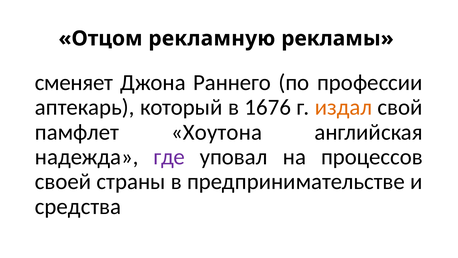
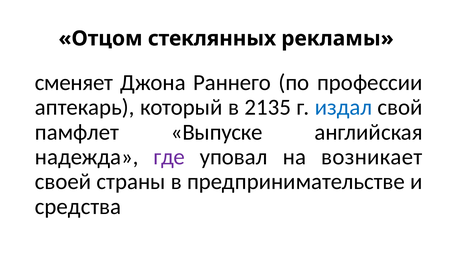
рекламную: рекламную -> стеклянных (212, 38)
1676: 1676 -> 2135 (268, 107)
издал colour: orange -> blue (343, 107)
Хоутона: Хоутона -> Выпуске (217, 132)
процессов: процессов -> возникает (372, 157)
